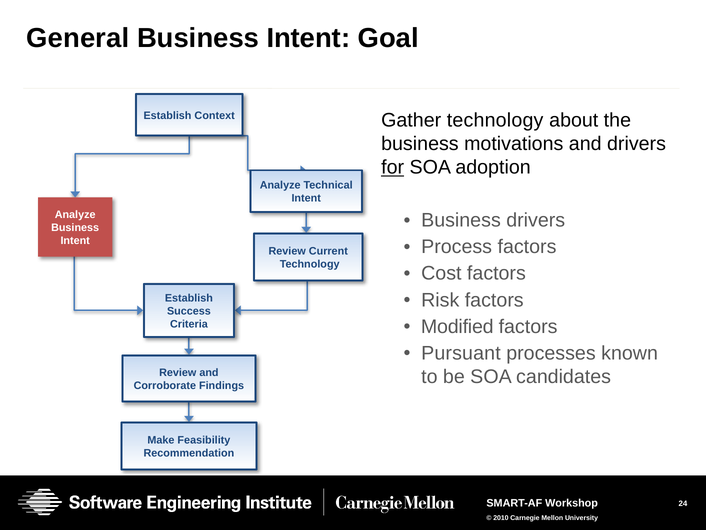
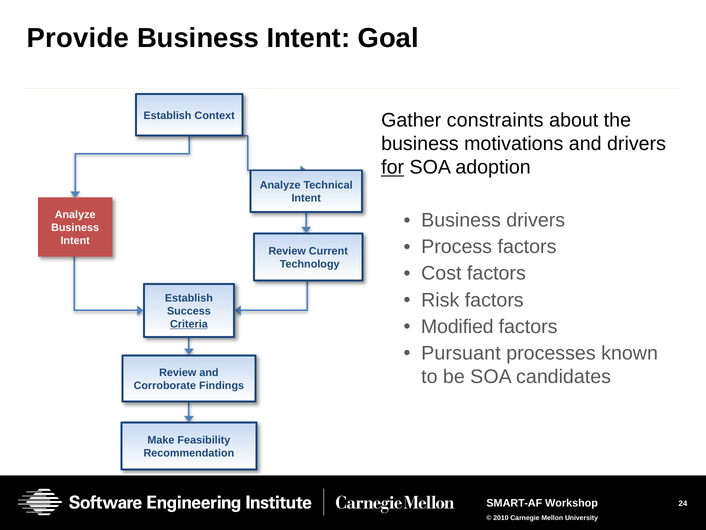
General: General -> Provide (78, 38)
Gather technology: technology -> constraints (495, 120)
Criteria underline: none -> present (189, 324)
